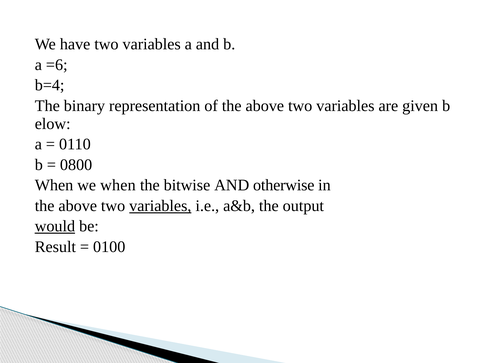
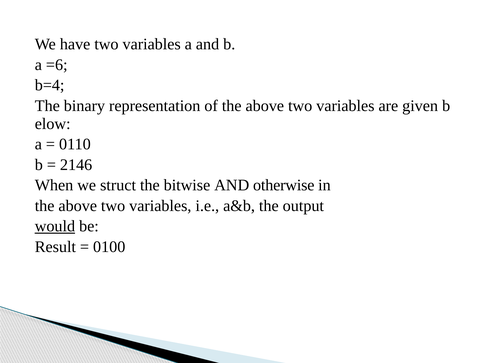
0800: 0800 -> 2146 (76, 165)
we when: when -> struct (118, 185)
variables underline: present -> none (160, 206)
